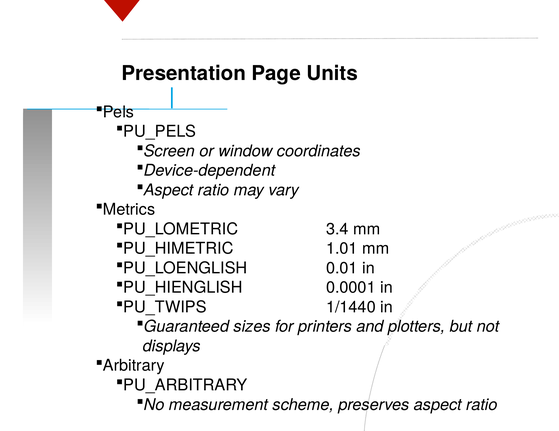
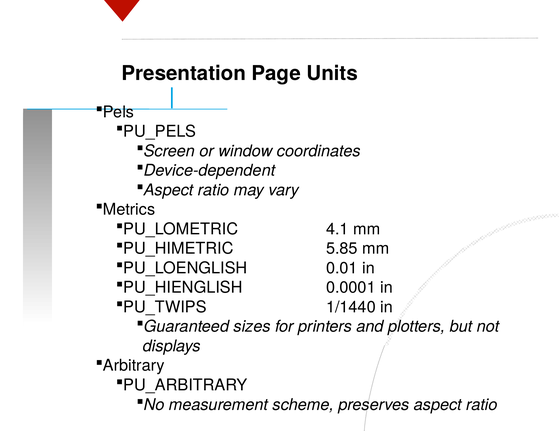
3.4: 3.4 -> 4.1 (337, 229)
1.01: 1.01 -> 5.85 (342, 248)
